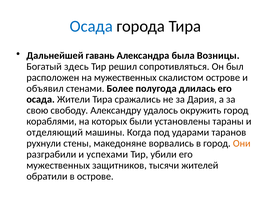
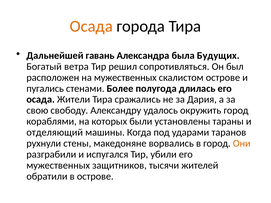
Осада colour: blue -> orange (91, 26)
Возницы: Возницы -> Будущих (218, 56)
здесь: здесь -> ветра (76, 67)
объявил: объявил -> пугались (45, 89)
успехами: успехами -> испугался (107, 154)
